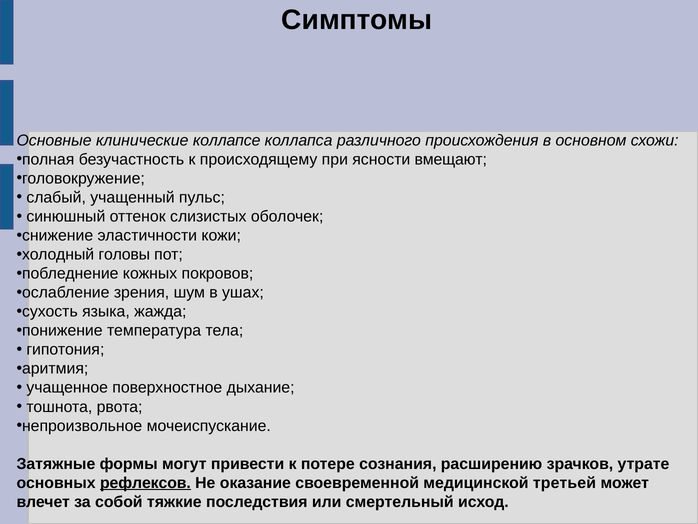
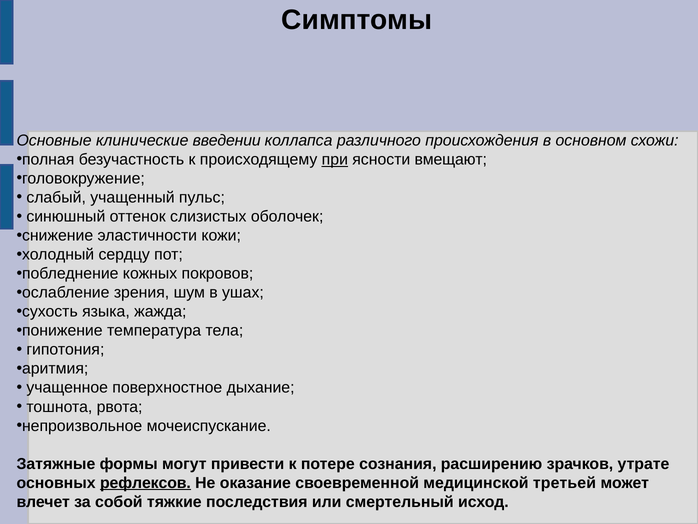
коллапсе: коллапсе -> введении (227, 140)
при underline: none -> present (335, 159)
головы: головы -> сердцу (124, 254)
